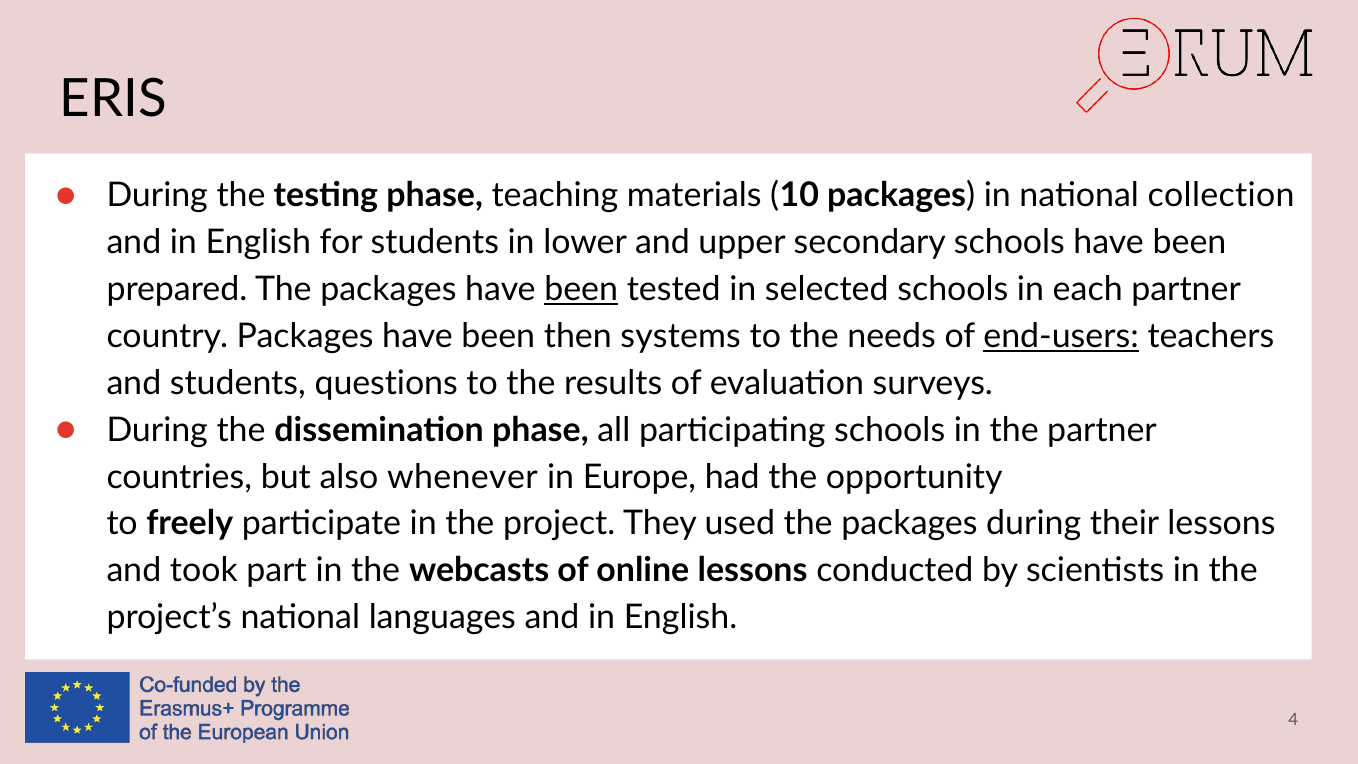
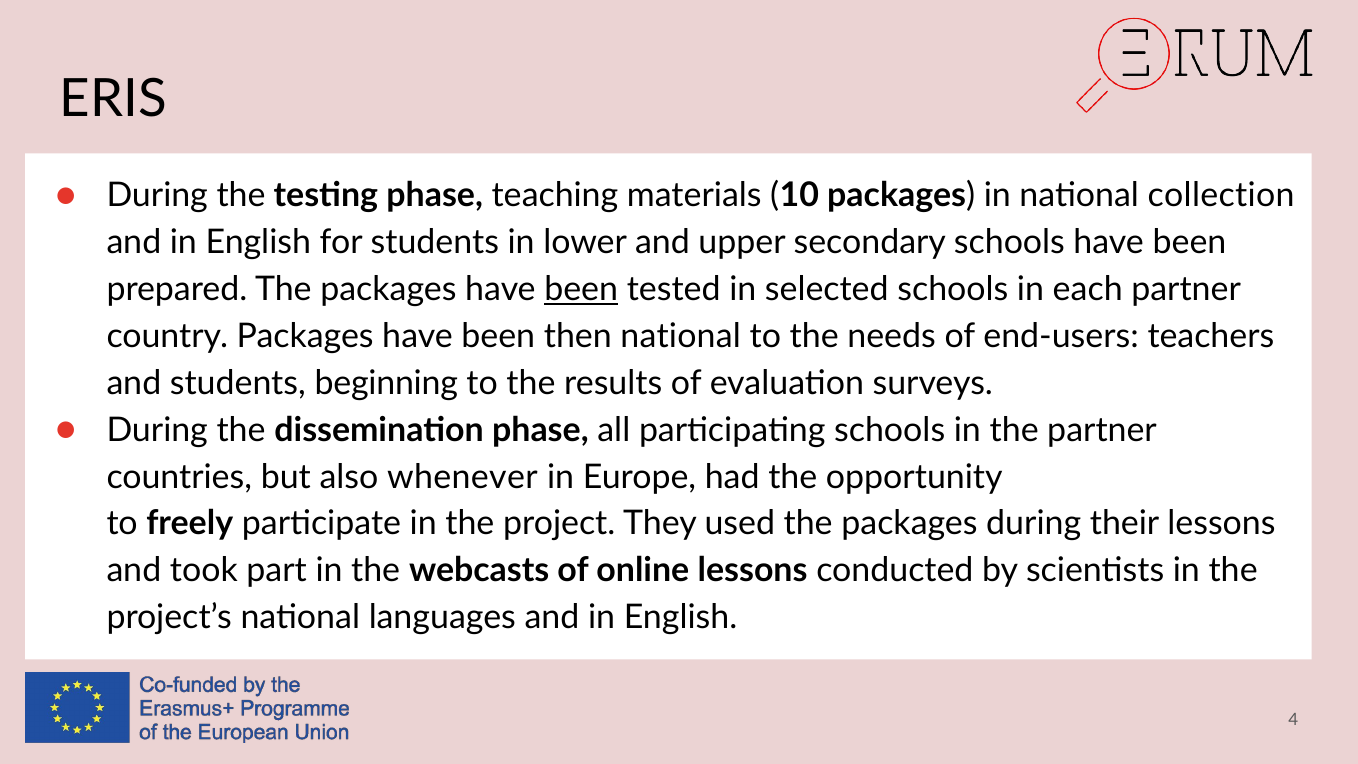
then systems: systems -> national (681, 336)
end-users underline: present -> none (1061, 336)
questions: questions -> beginning (386, 383)
